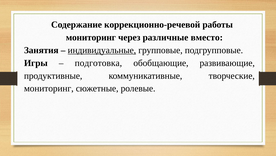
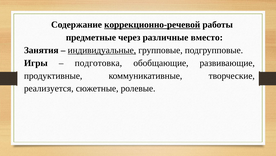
коррекционно-речевой underline: none -> present (152, 25)
мониторинг: мониторинг -> предметные (91, 37)
мониторинг: мониторинг -> реализуется (49, 88)
